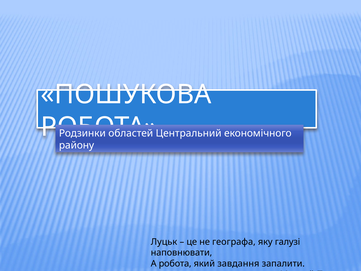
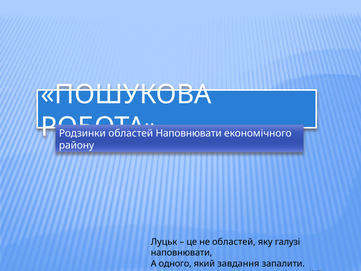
Центральний: Центральний -> Наповнювати (189, 133)
не географа: географа -> областей (234, 242)
А робота: робота -> одного (175, 263)
